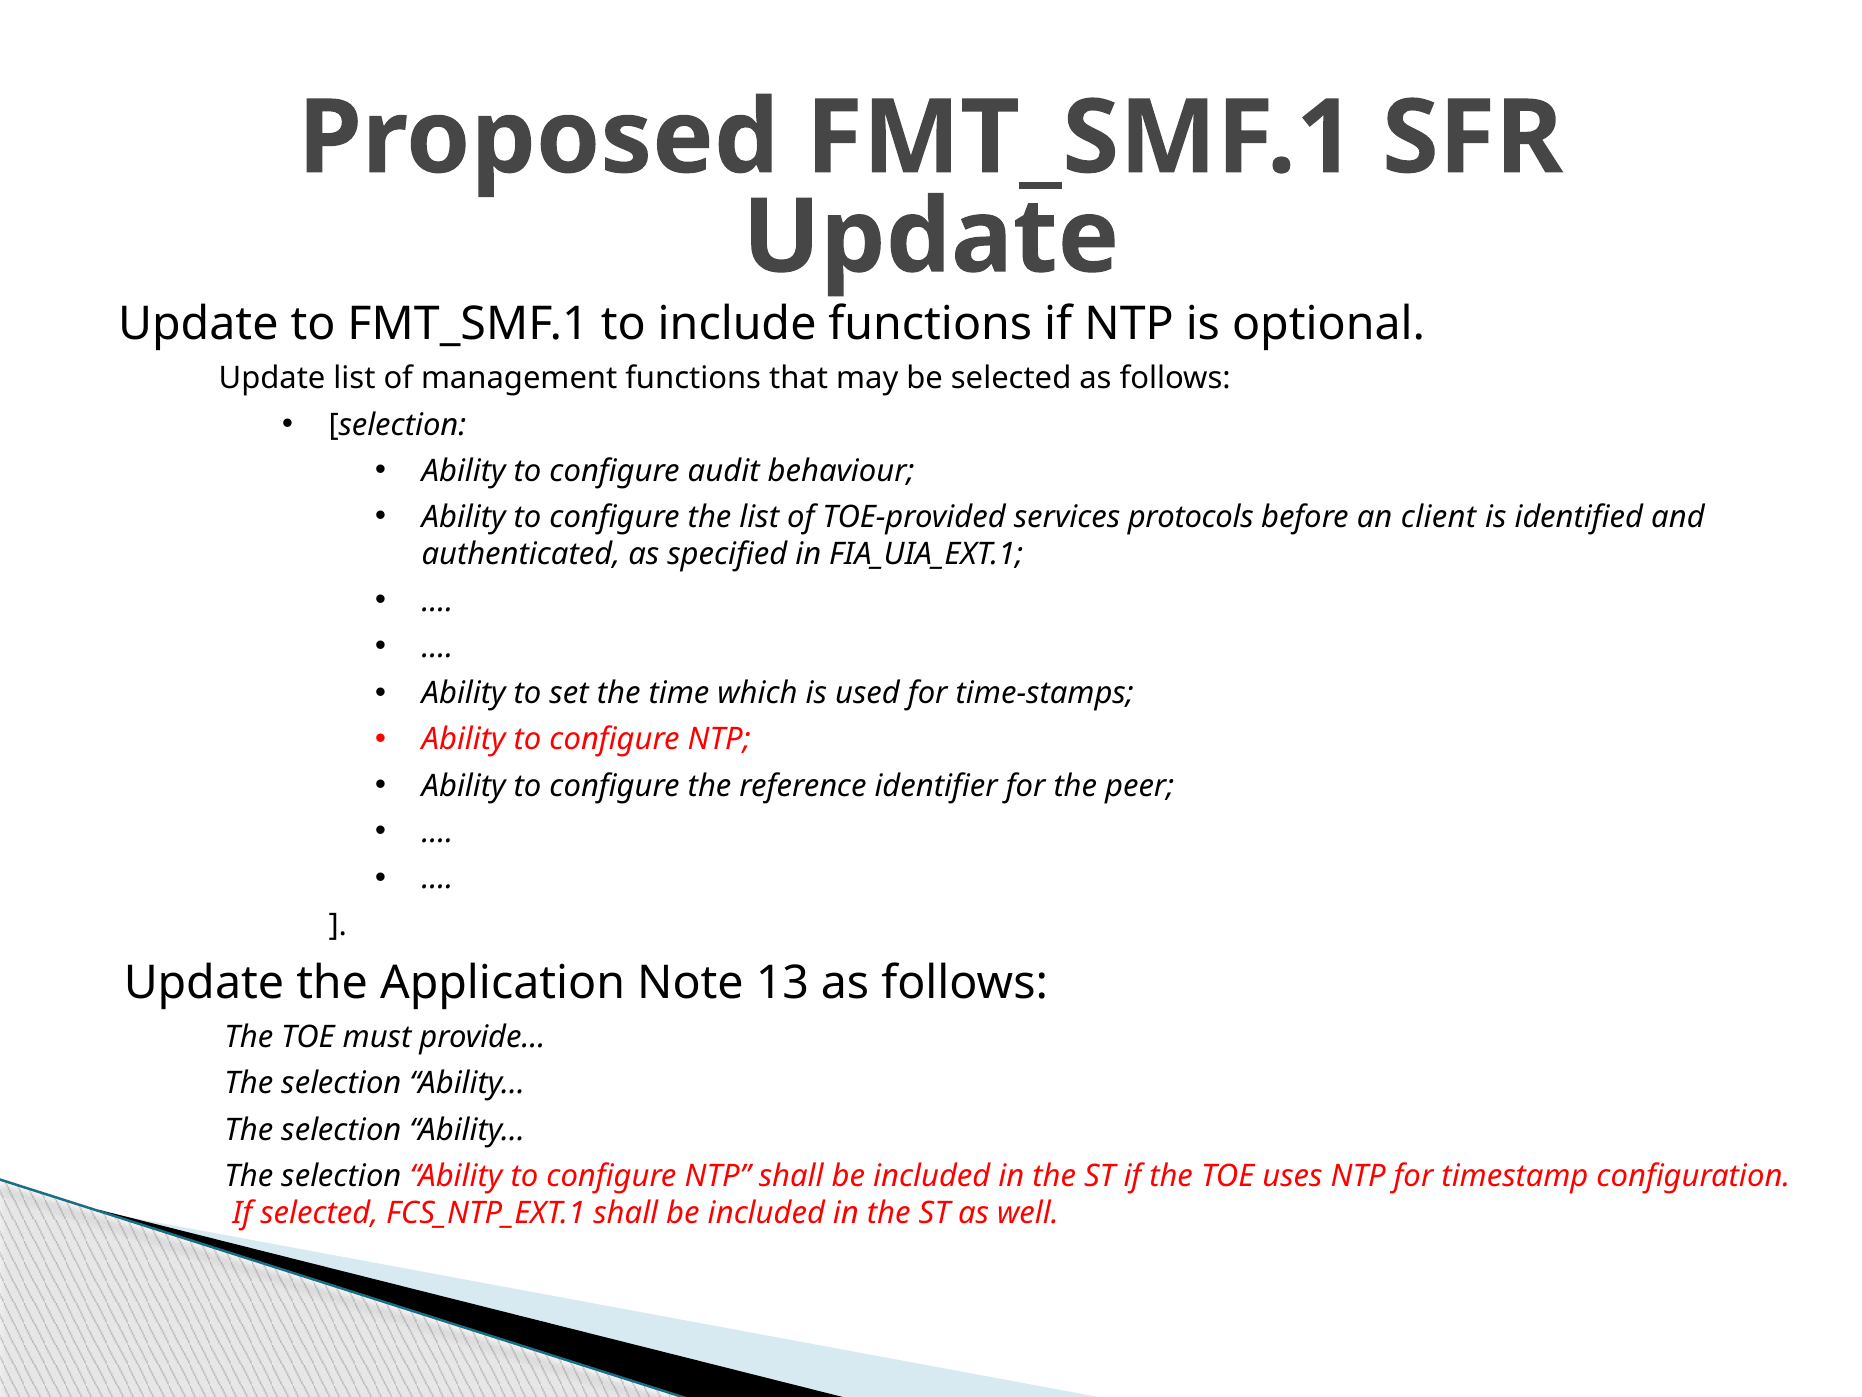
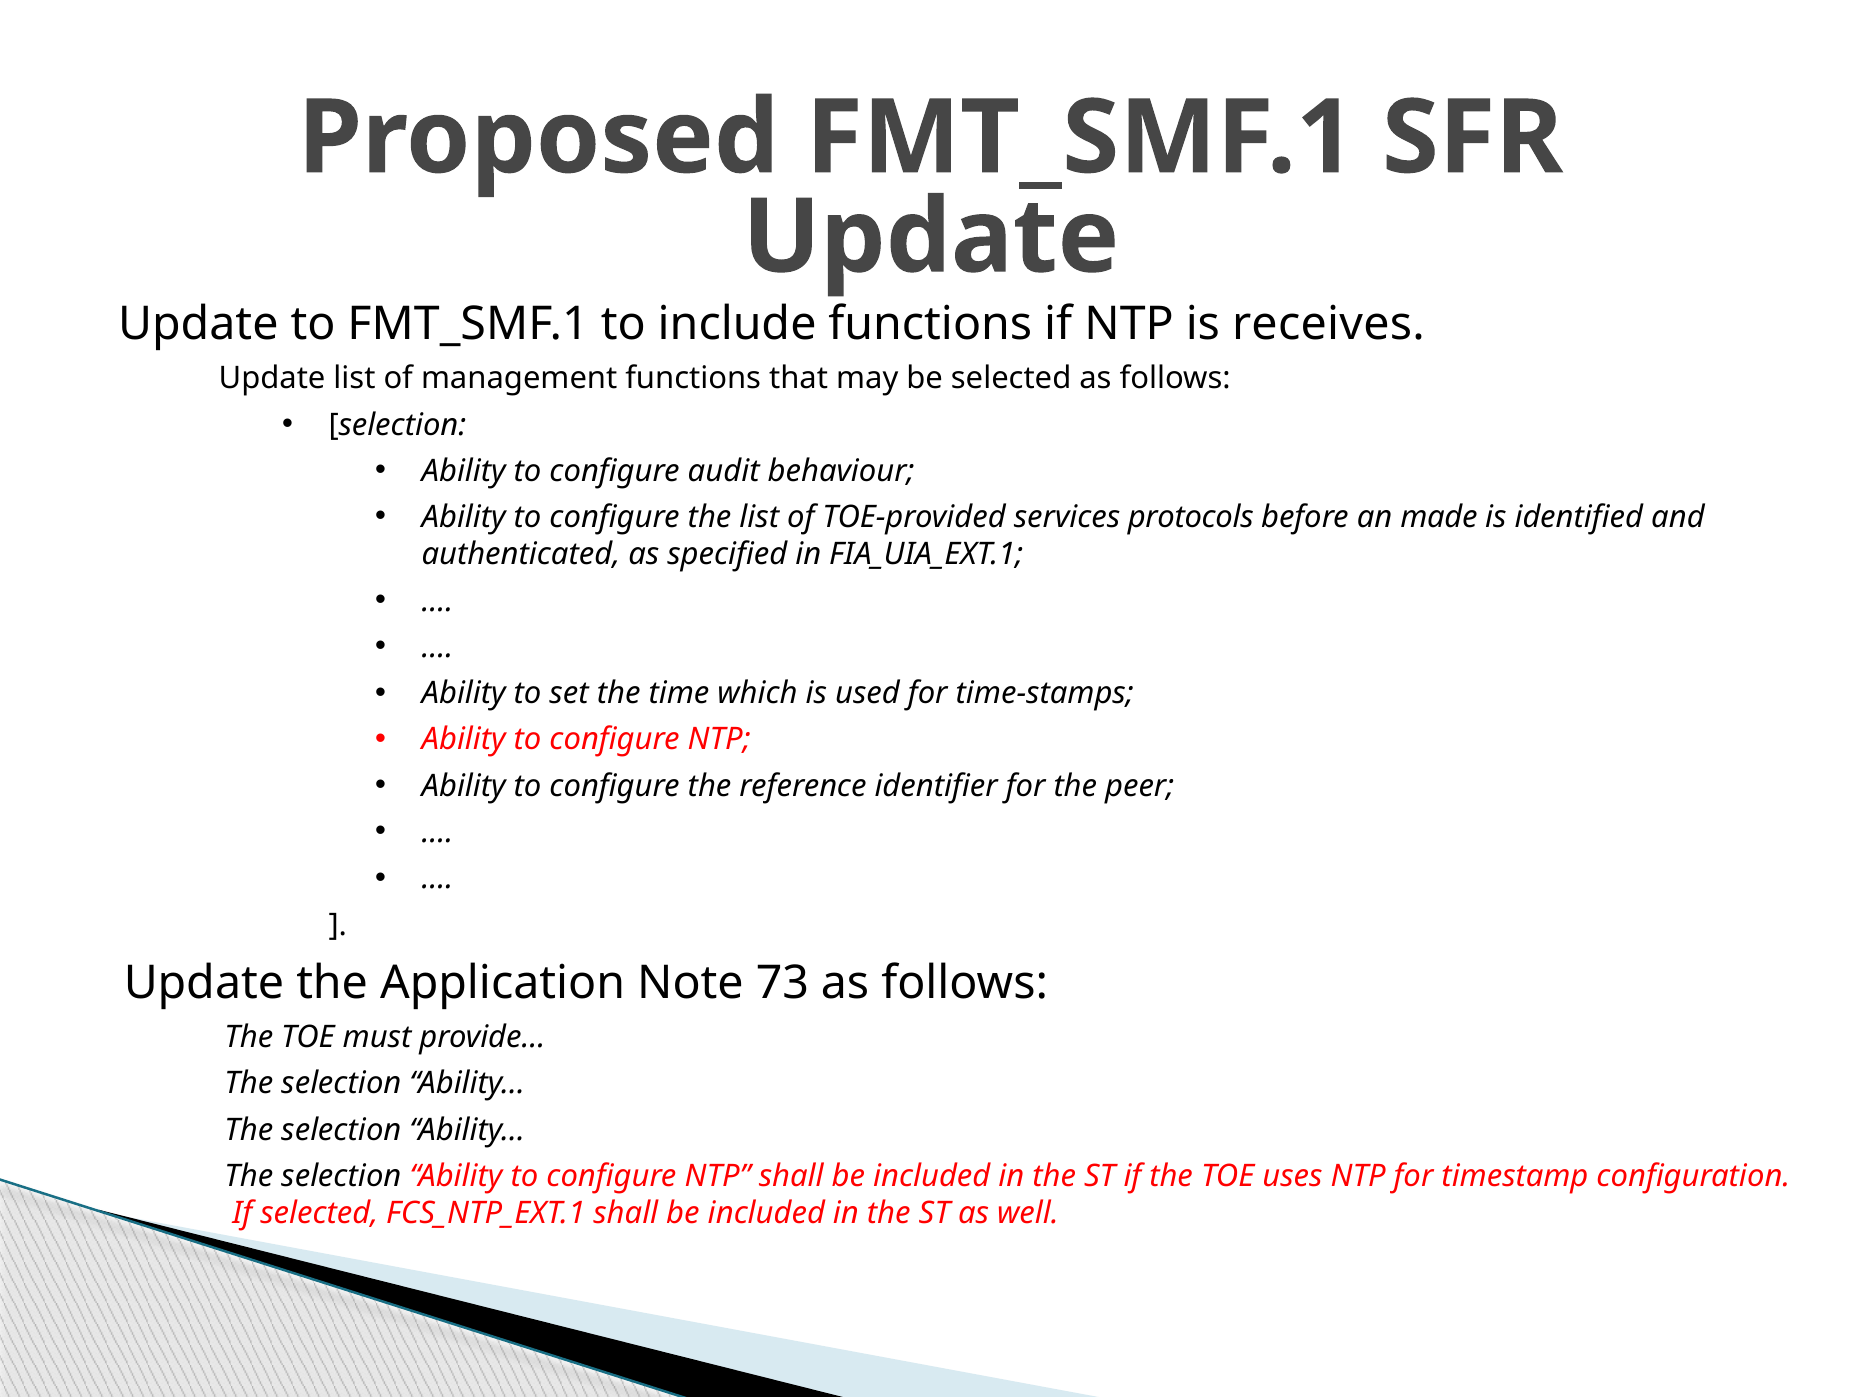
optional: optional -> receives (1328, 324)
client: client -> made (1439, 517)
13: 13 -> 73 (782, 982)
